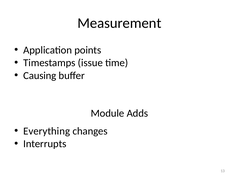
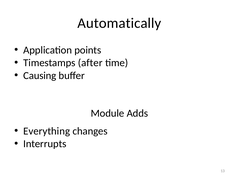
Measurement: Measurement -> Automatically (119, 23)
issue: issue -> after (90, 63)
